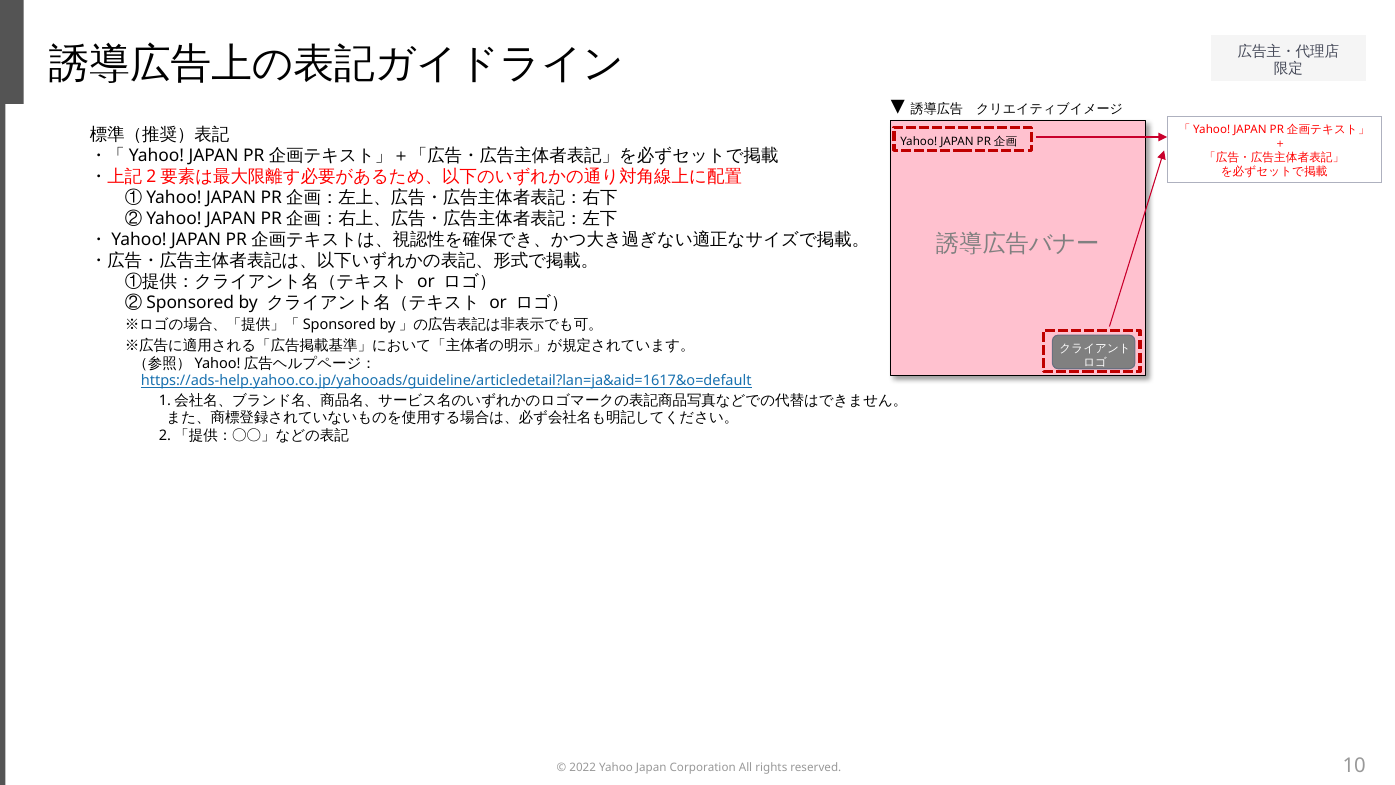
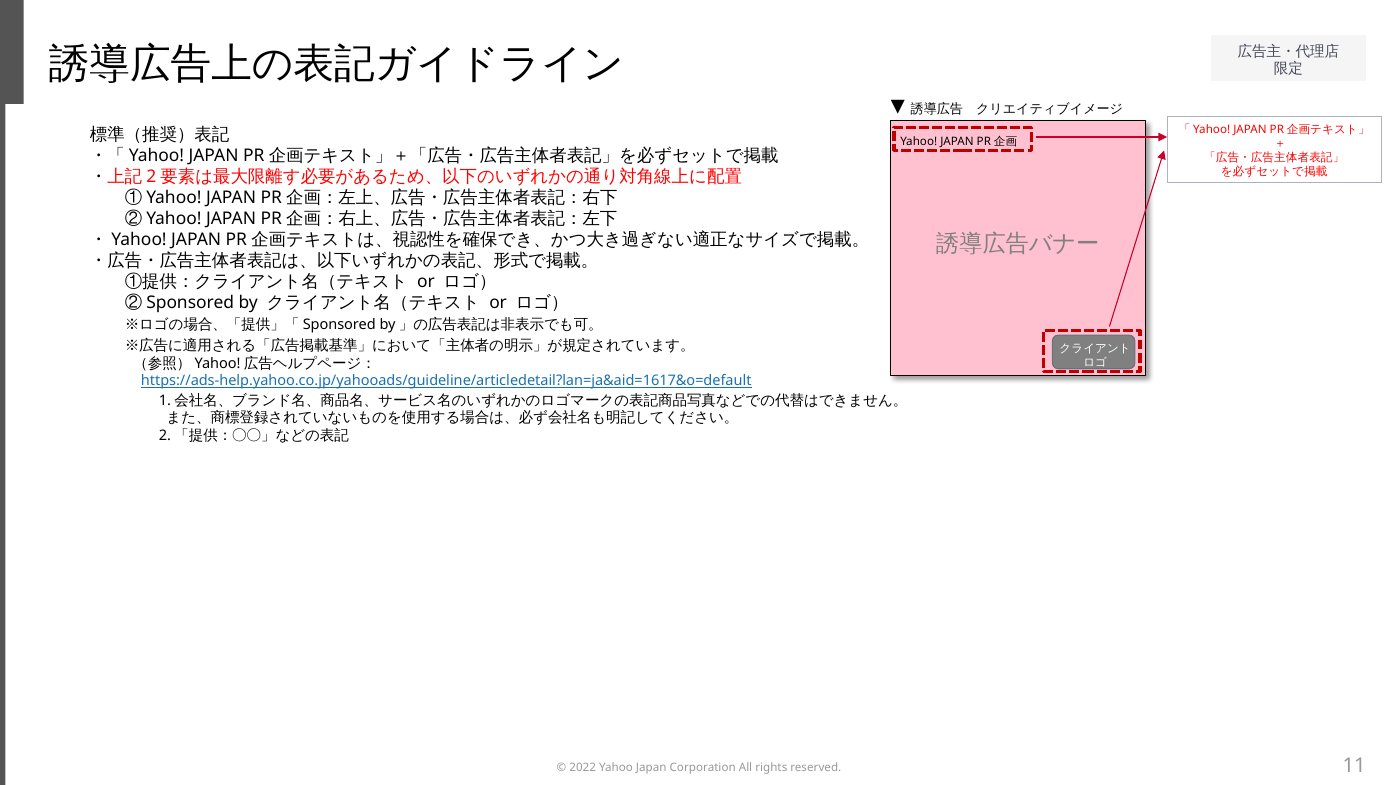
10: 10 -> 11 (1354, 765)
